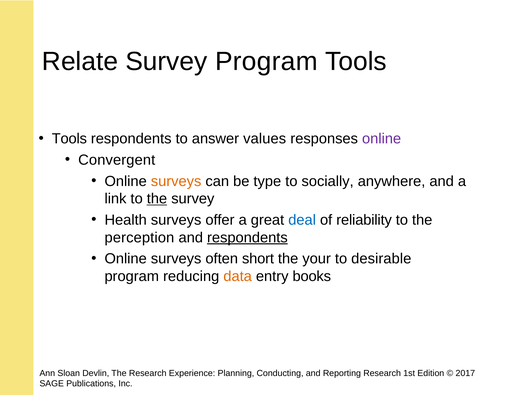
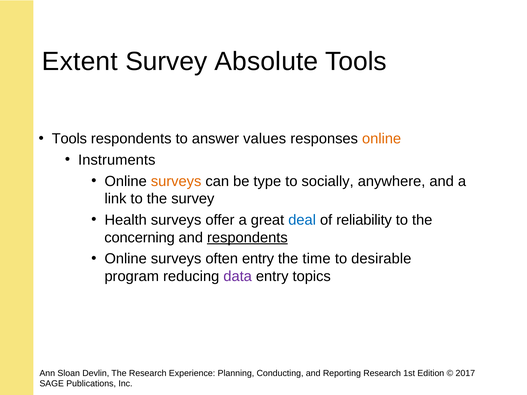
Relate: Relate -> Extent (80, 62)
Survey Program: Program -> Absolute (266, 62)
online colour: purple -> orange (382, 139)
Convergent: Convergent -> Instruments (117, 160)
the underline: present -> none (157, 199)
perception: perception -> concerning (140, 238)
often short: short -> entry (258, 259)
your: your -> time (317, 259)
data colour: orange -> purple (238, 276)
books: books -> topics (312, 276)
